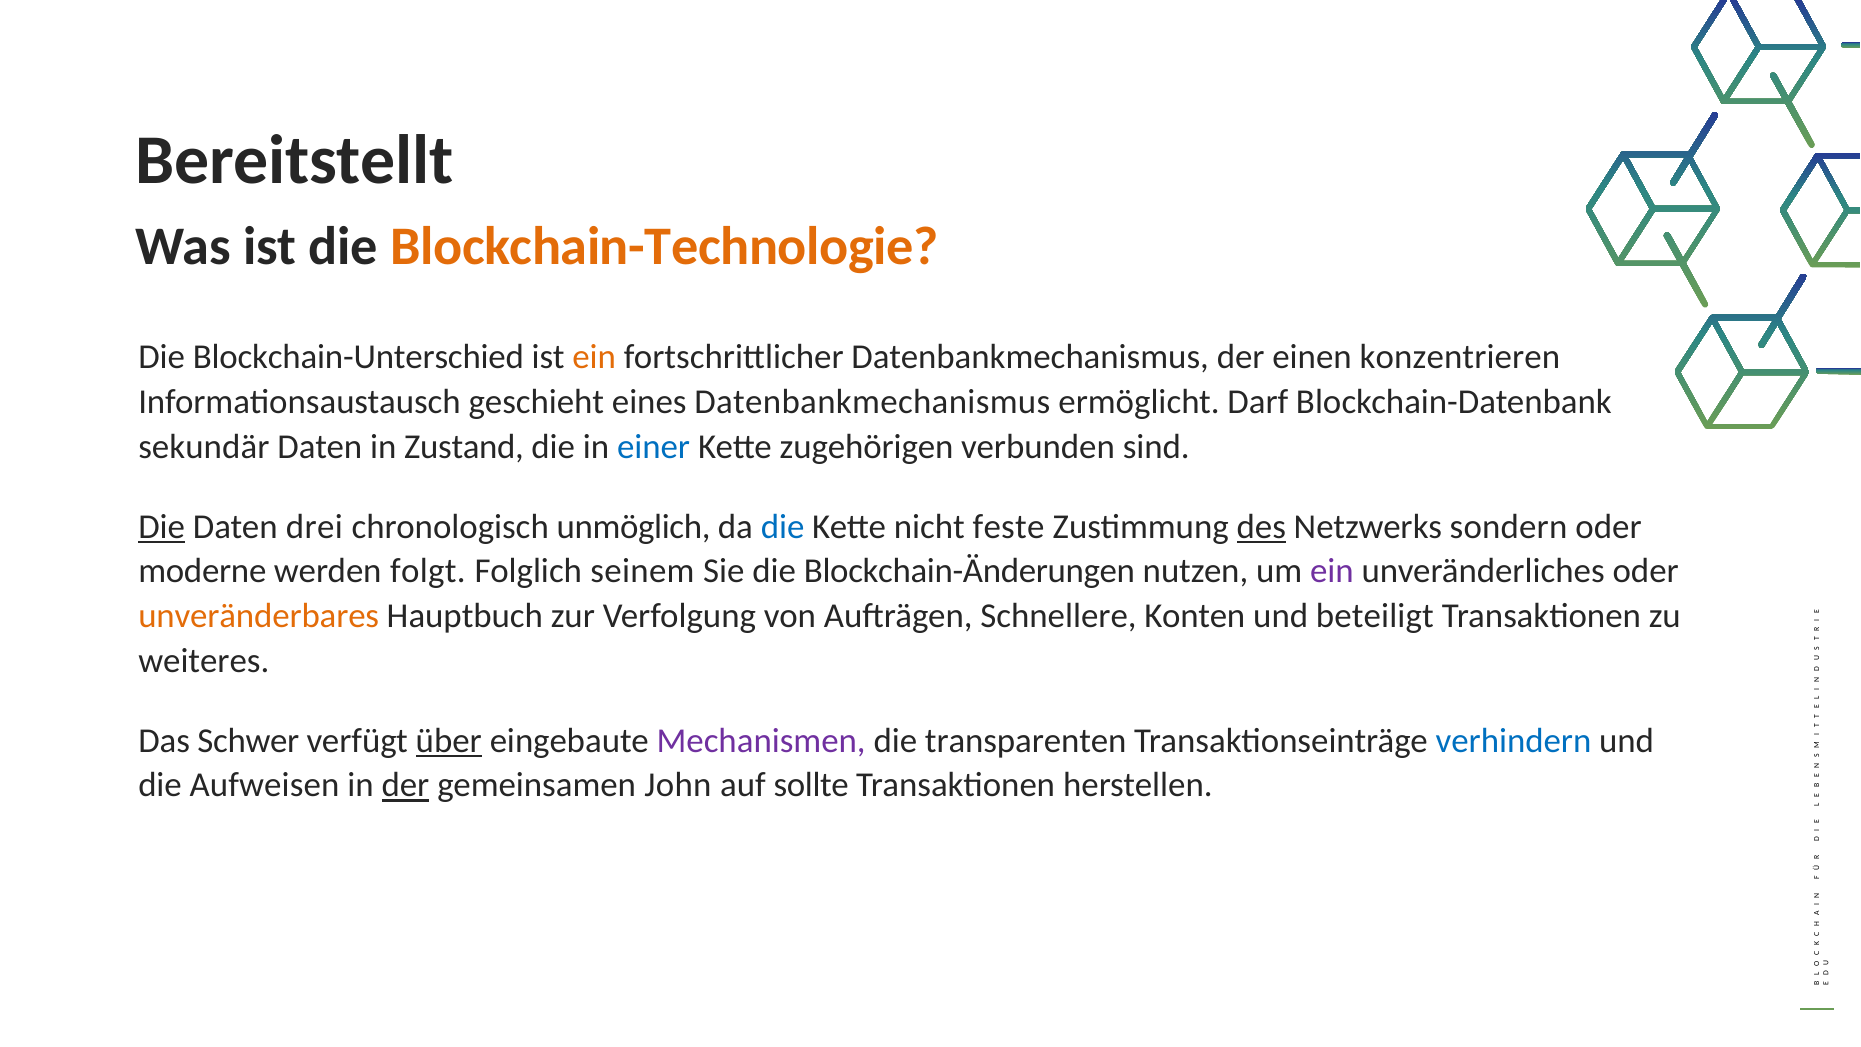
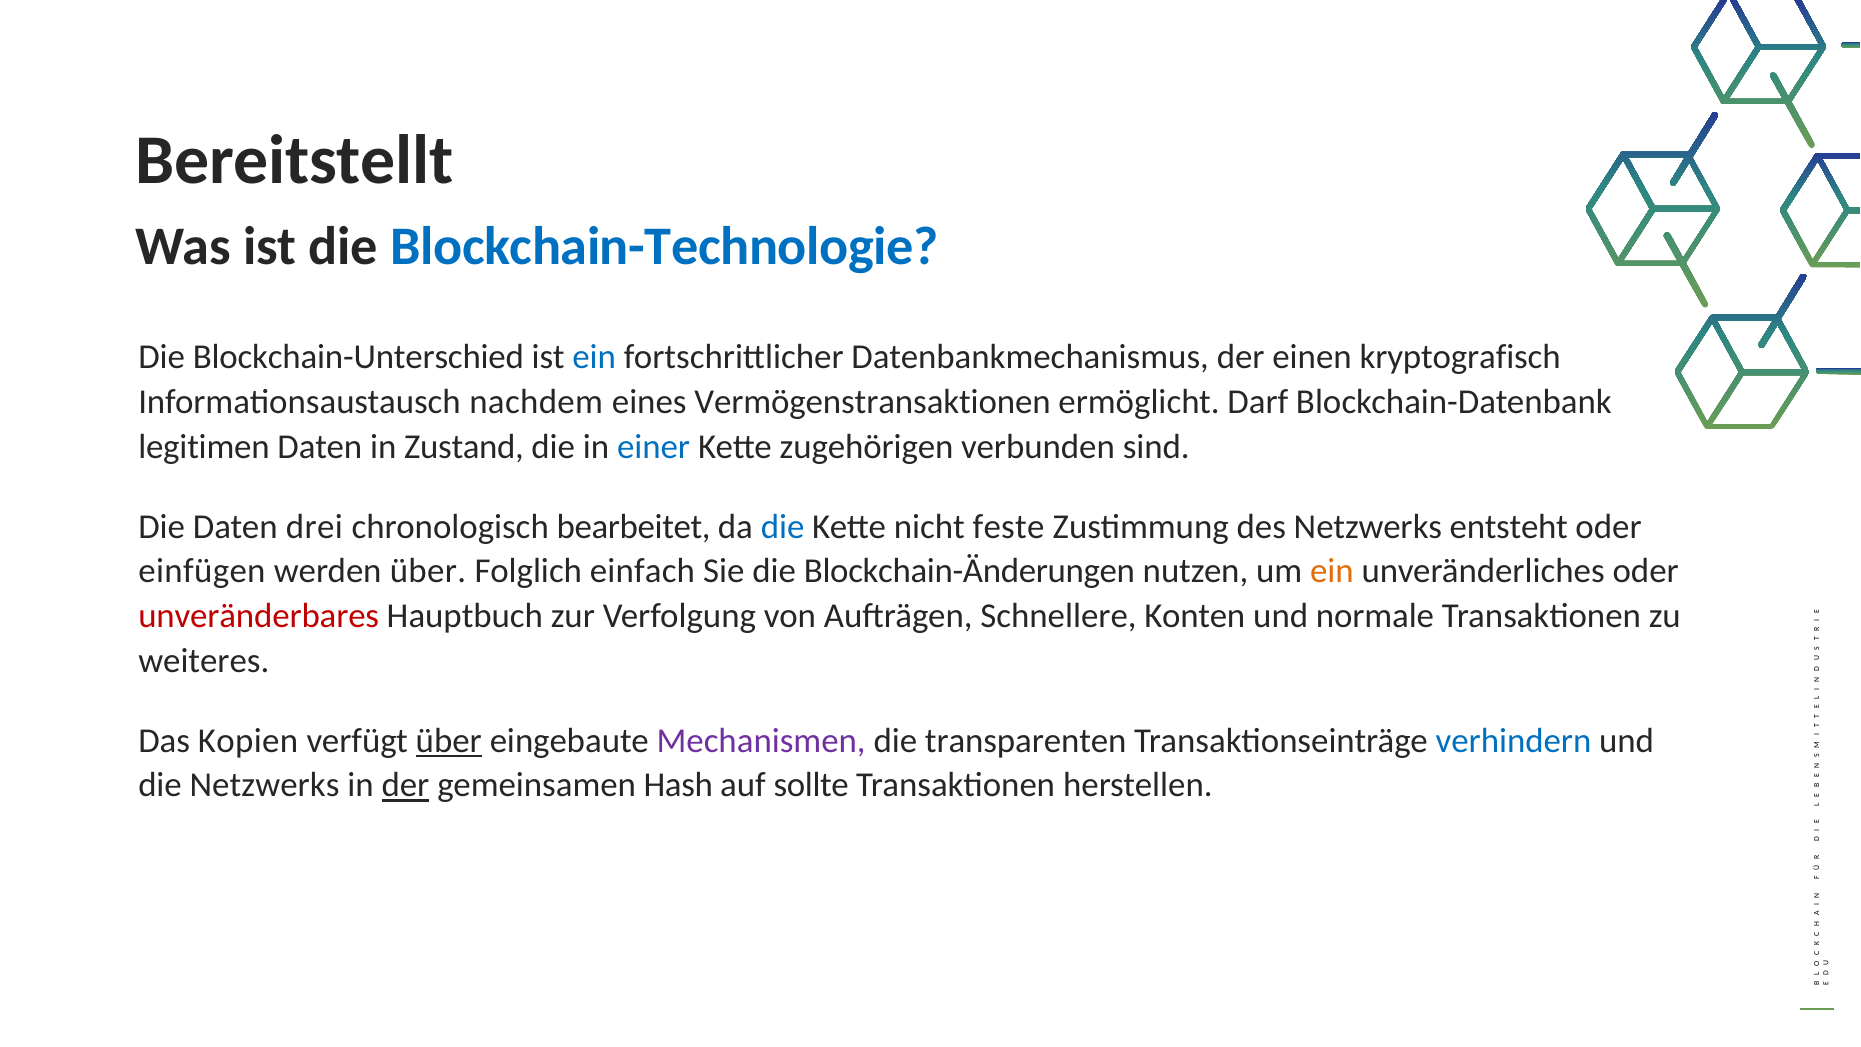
Blockchain-Technologie colour: orange -> blue (664, 247)
ein colour: orange -> blue (594, 357)
konzentrieren: konzentrieren -> kryptografisch (1460, 357)
geschieht: geschieht -> nachdem (536, 402)
eines Datenbankmechanismus: Datenbankmechanismus -> Vermögenstransaktionen (873, 402)
sekundär: sekundär -> legitimen (204, 447)
Die underline: present -> none (162, 527)
unmöglich: unmöglich -> bearbeitet (634, 527)
des underline: present -> none (1261, 527)
sondern: sondern -> entsteht (1509, 527)
moderne: moderne -> einfügen (202, 571)
werden folgt: folgt -> über (428, 571)
seinem: seinem -> einfach (643, 571)
ein colour: purple -> orange (1332, 571)
unveränderbares colour: orange -> red (259, 616)
beteiligt: beteiligt -> normale (1375, 616)
Schwer: Schwer -> Kopien (248, 741)
die Aufweisen: Aufweisen -> Netzwerks (265, 785)
John: John -> Hash (678, 785)
